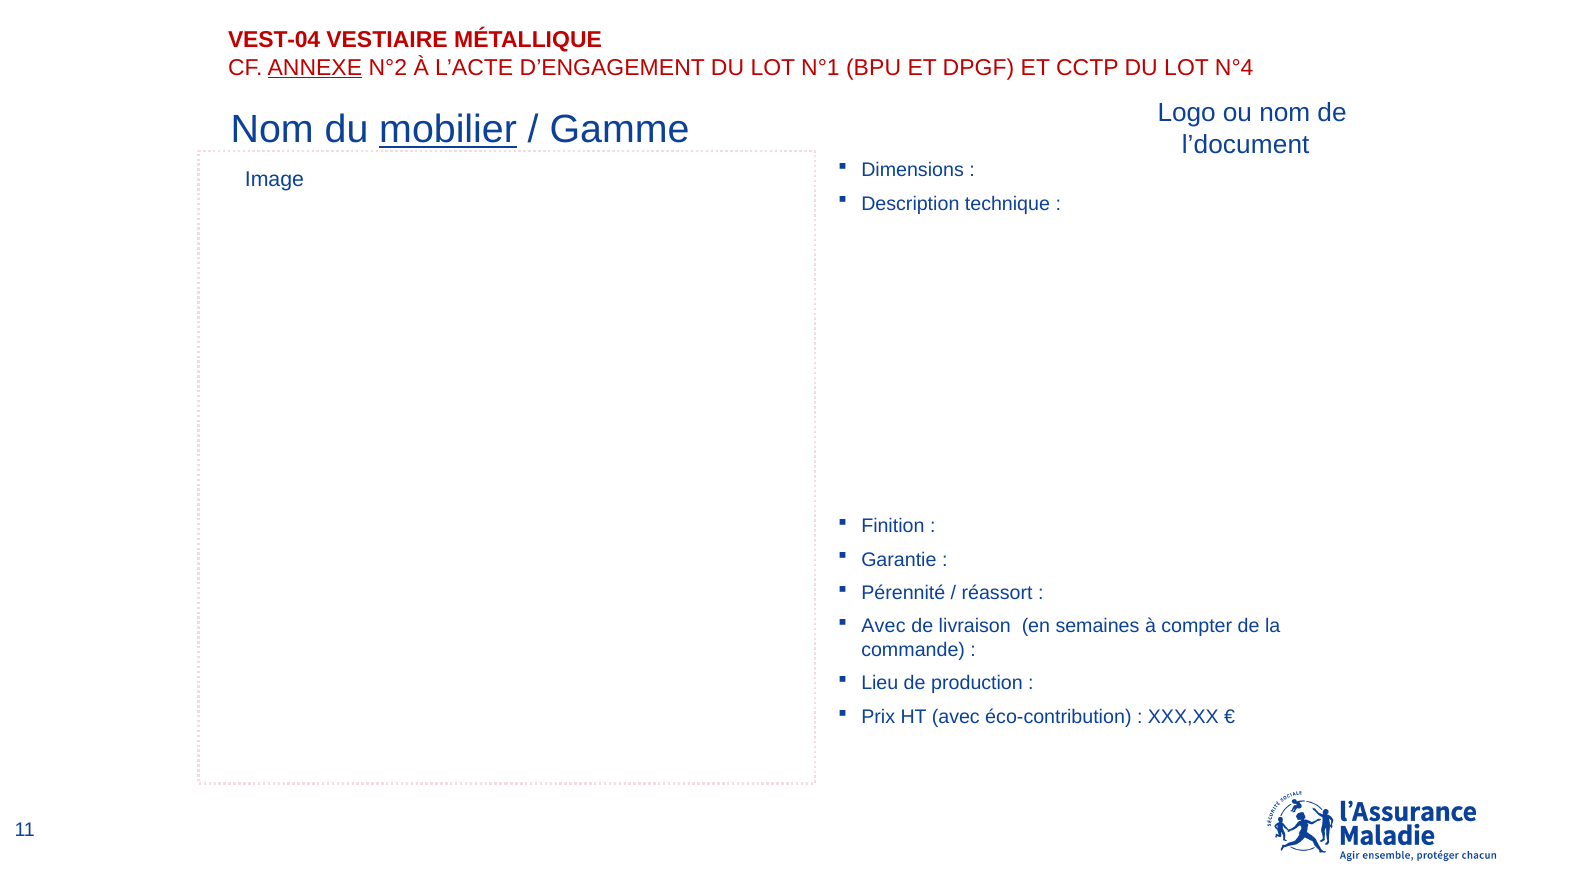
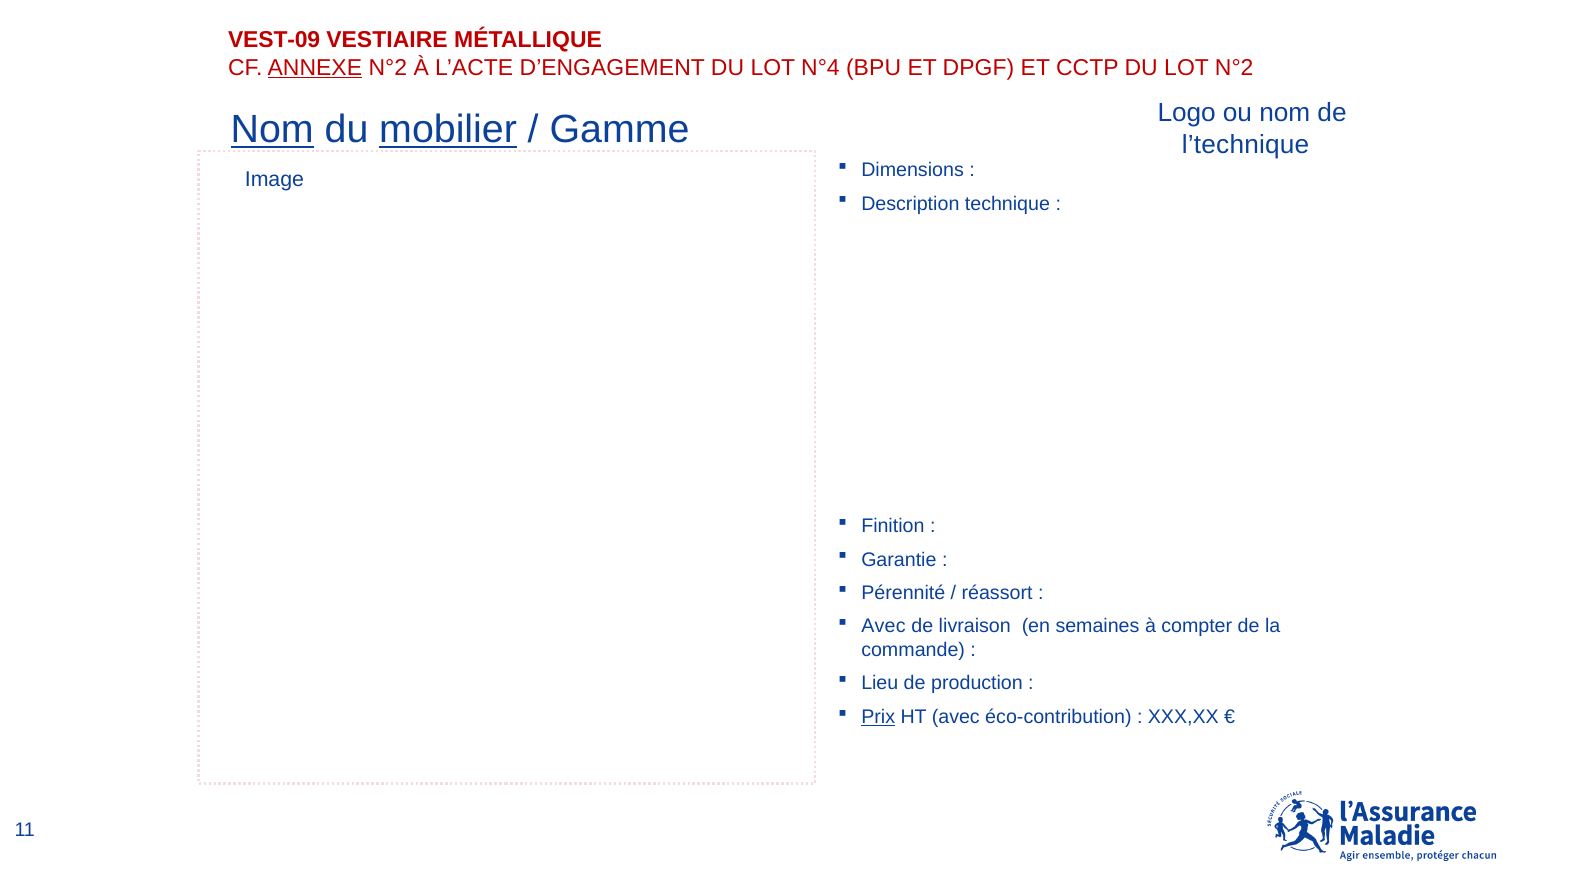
VEST-04: VEST-04 -> VEST-09 (274, 40)
N°1: N°1 -> N°4 (820, 68)
LOT N°4: N°4 -> N°2 (1234, 68)
Nom underline: none -> present (272, 130)
l’document: l’document -> l’technique (1246, 145)
Prix underline: none -> present (878, 717)
